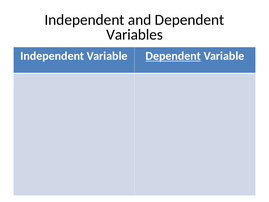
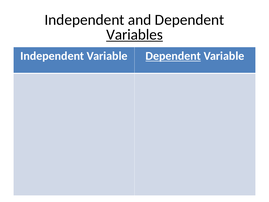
Variables underline: none -> present (135, 35)
